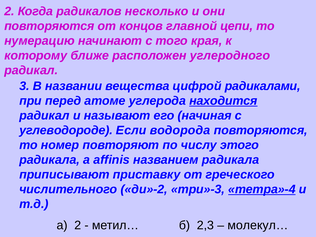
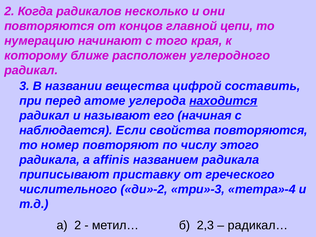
радикалами: радикалами -> составить (263, 86)
углеводороде: углеводороде -> наблюдается (66, 130)
водорода: водорода -> свойства (180, 130)
тетра»-4 underline: present -> none (262, 189)
молекул…: молекул… -> радикал… (258, 225)
